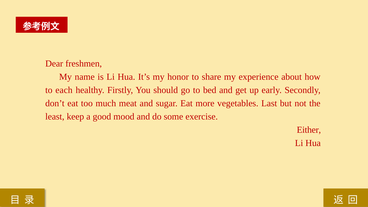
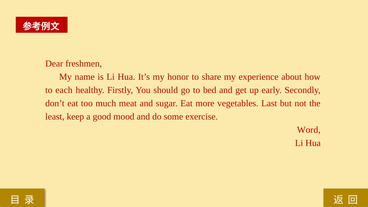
Either: Either -> Word (309, 130)
